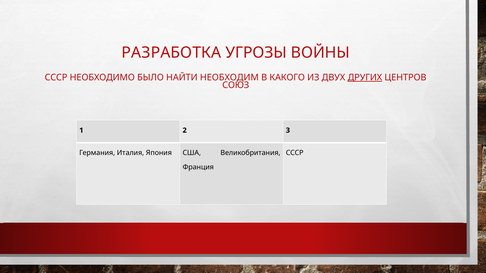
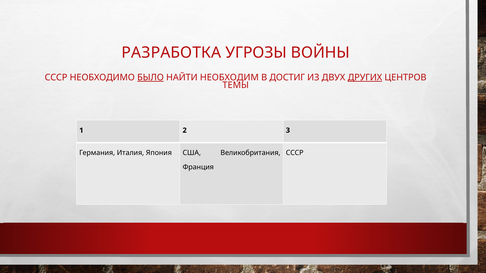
БЫЛО underline: none -> present (150, 77)
КАКОГО: КАКОГО -> ДОСТИГ (287, 77)
СОЮЗ: СОЮЗ -> ТЕМЫ (236, 85)
